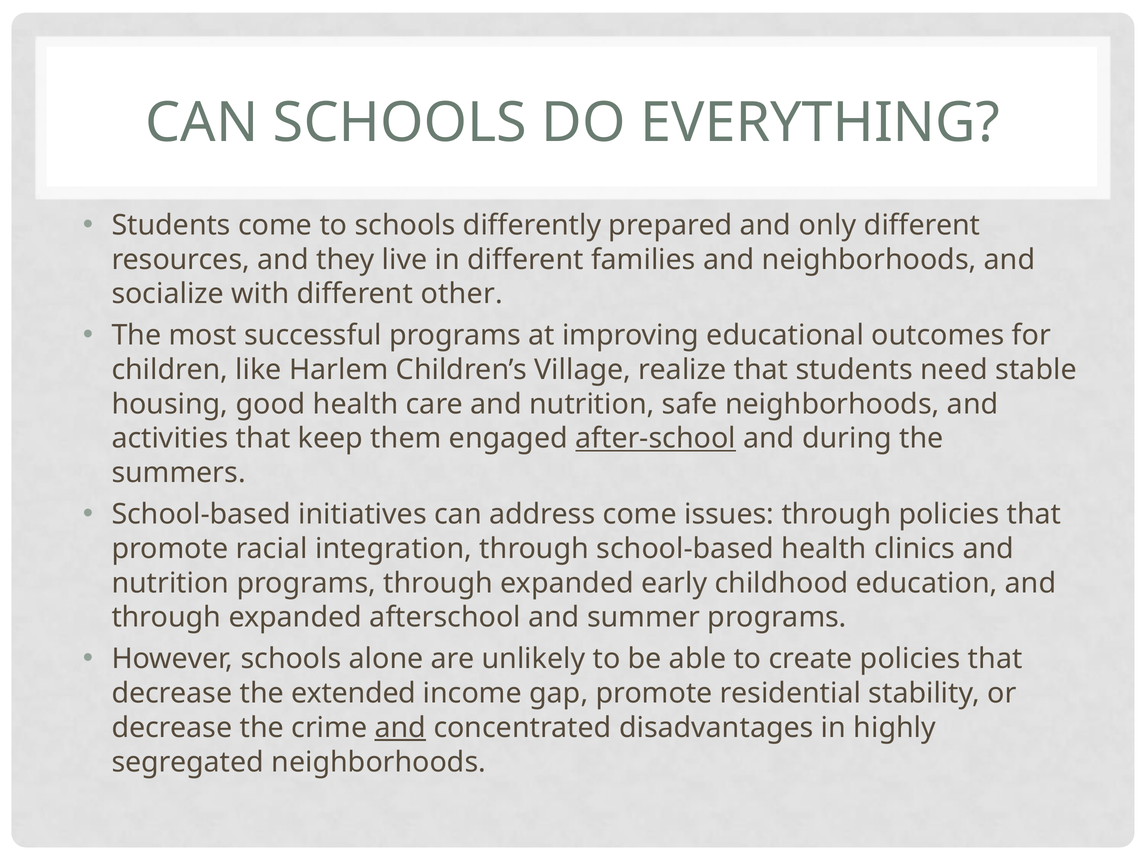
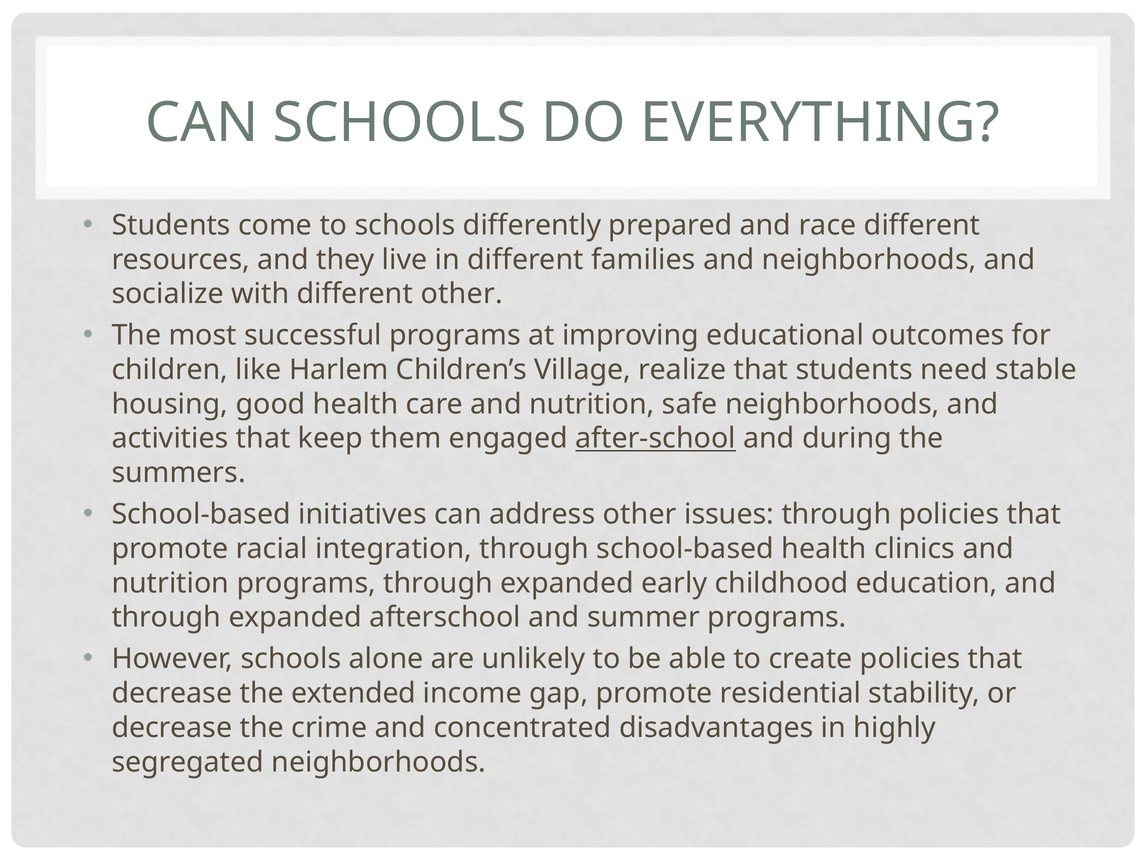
only: only -> race (828, 225)
address come: come -> other (640, 515)
and underline: present -> none (400, 728)
